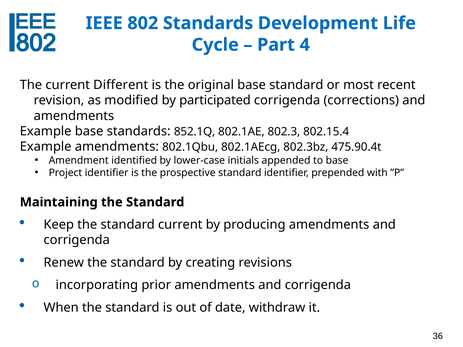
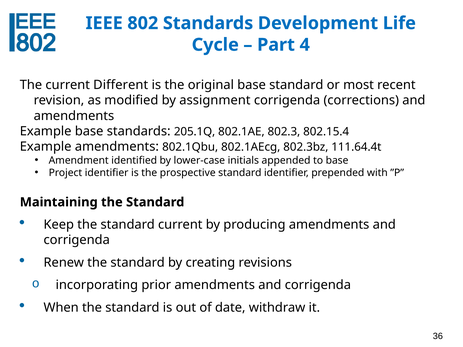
participated: participated -> assignment (215, 100)
852.1Q: 852.1Q -> 205.1Q (195, 132)
475.90.4t: 475.90.4t -> 111.64.4t (356, 147)
